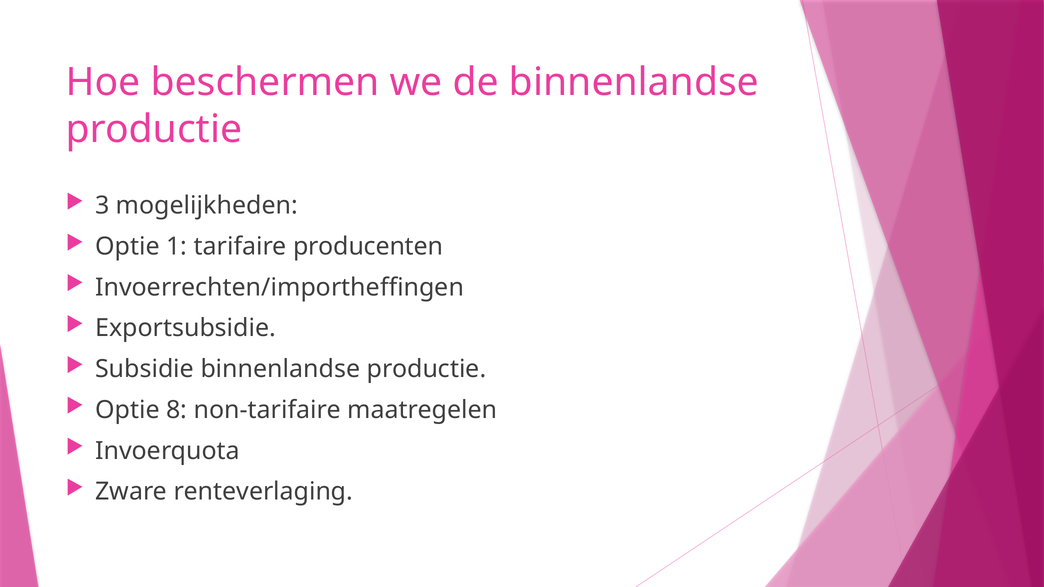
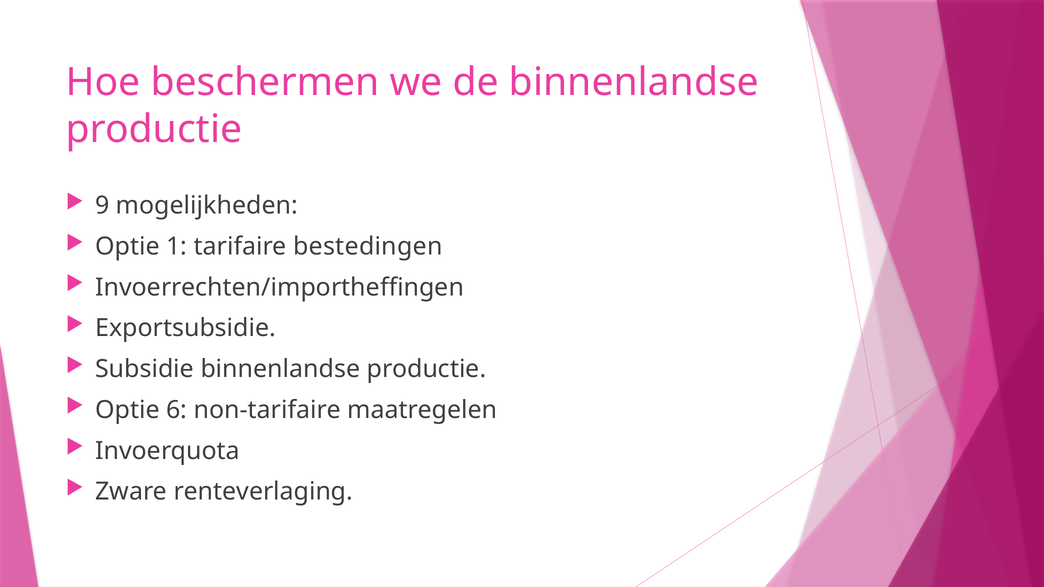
3: 3 -> 9 (102, 206)
producenten: producenten -> bestedingen (368, 247)
8: 8 -> 6 (177, 410)
